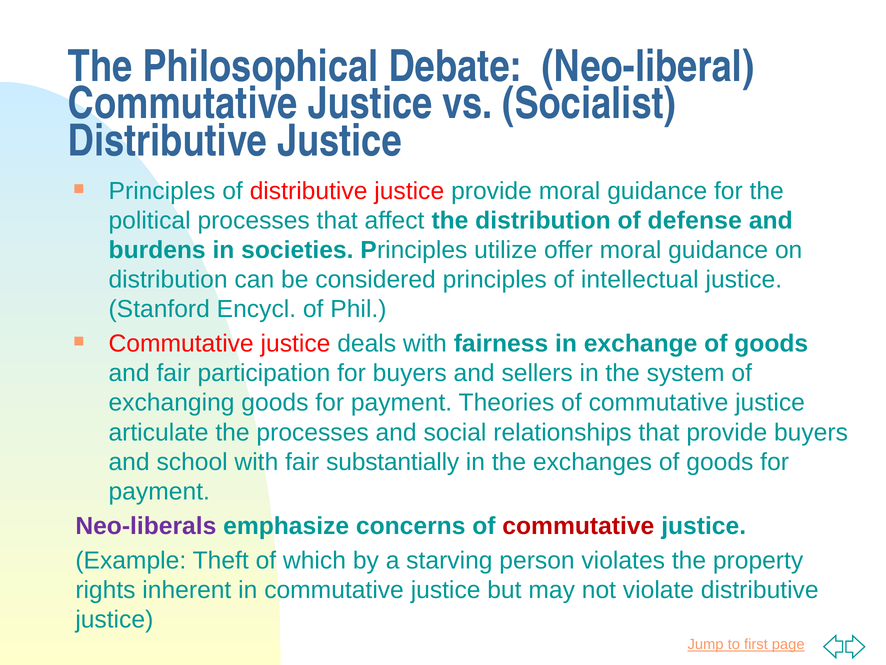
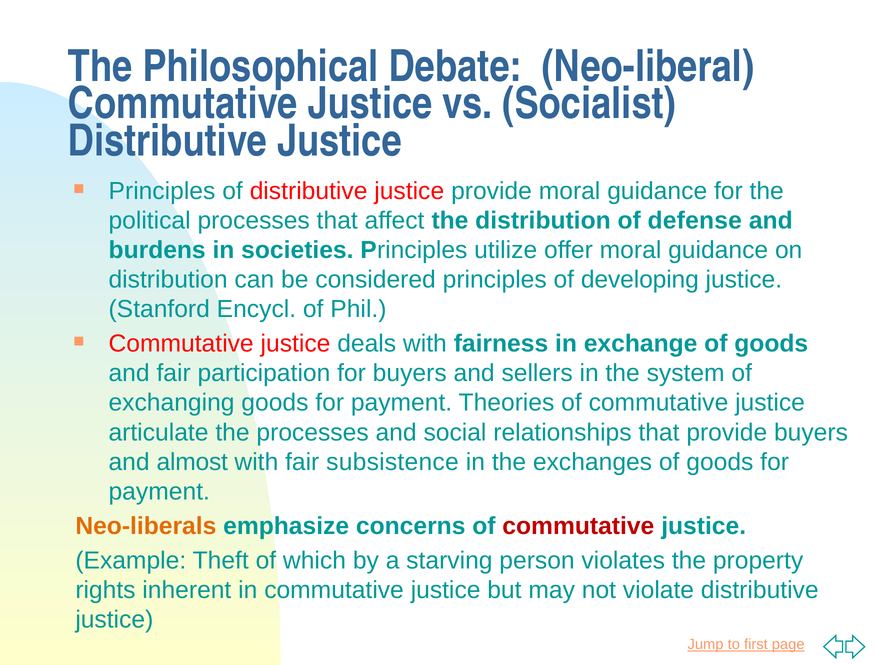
intellectual: intellectual -> developing (640, 279)
school: school -> almost (192, 462)
substantially: substantially -> subsistence (392, 462)
Neo-liberals colour: purple -> orange (146, 526)
